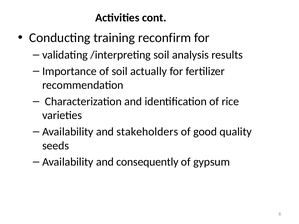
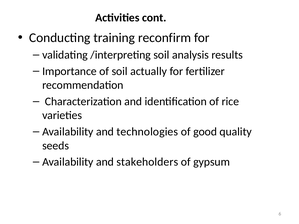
stakeholders: stakeholders -> technologies (147, 132)
consequently: consequently -> stakeholders (147, 162)
